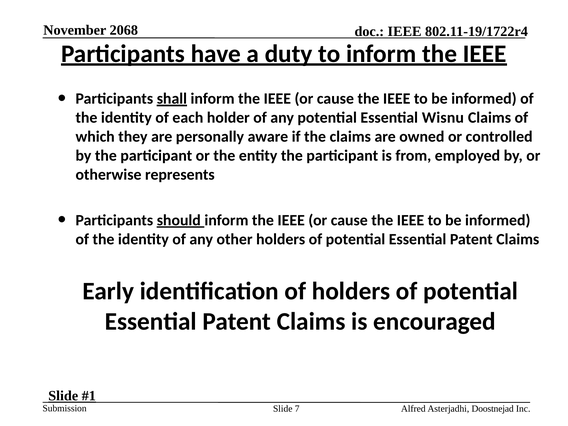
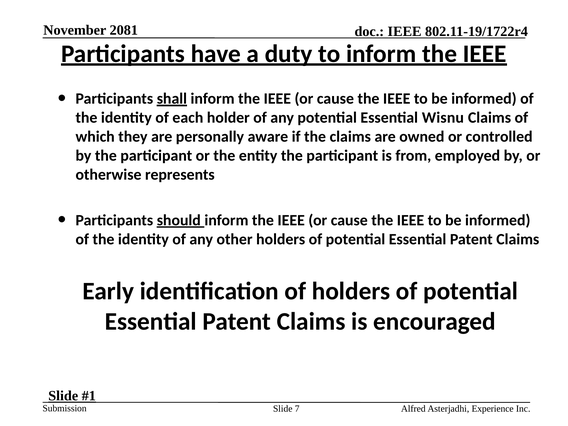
2068: 2068 -> 2081 (124, 30)
Doostnejad: Doostnejad -> Experience (493, 409)
